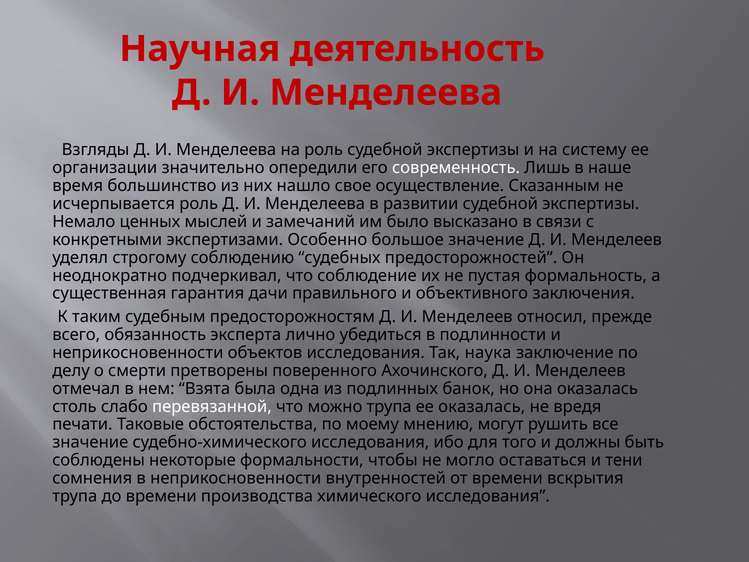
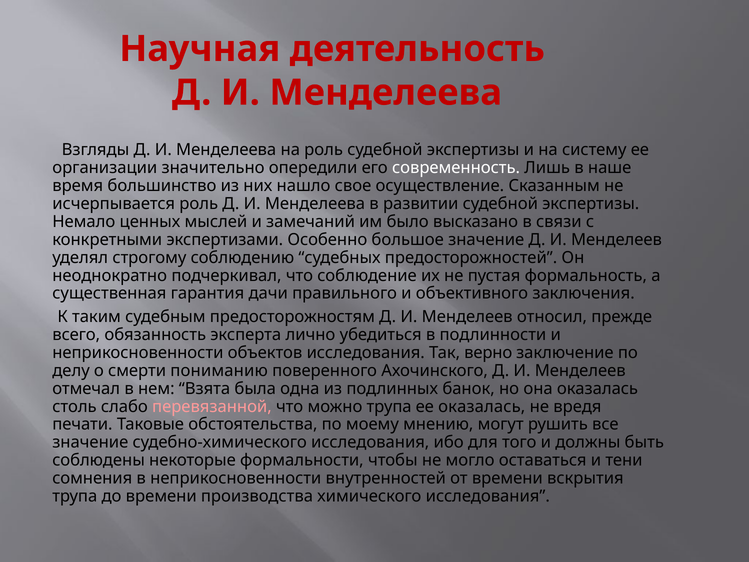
наука: наука -> верно (488, 352)
претворены: претворены -> пониманию (219, 370)
перевязанной colour: white -> pink (212, 406)
